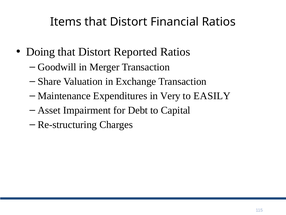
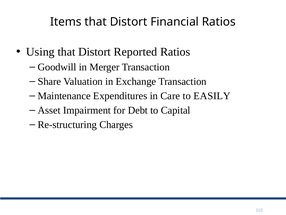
Doing: Doing -> Using (40, 52)
Very: Very -> Care (170, 96)
